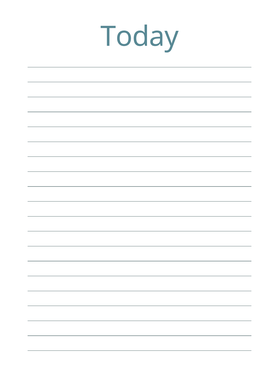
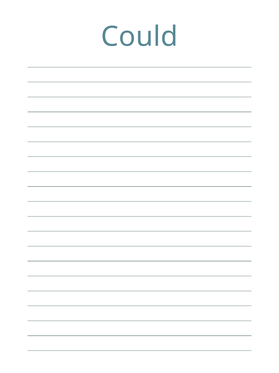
Today: Today -> Could (139, 37)
